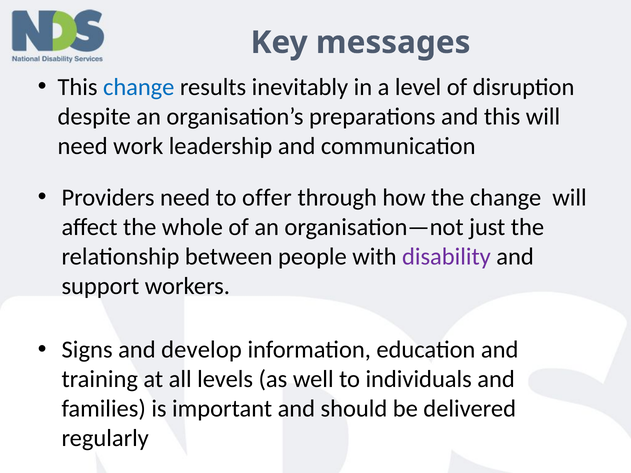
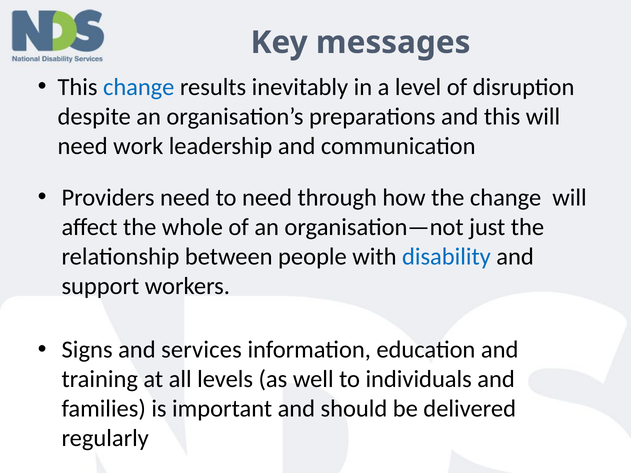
to offer: offer -> need (267, 198)
disability colour: purple -> blue (446, 257)
develop: develop -> services (201, 350)
